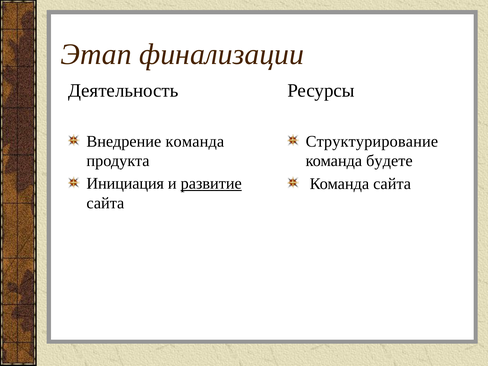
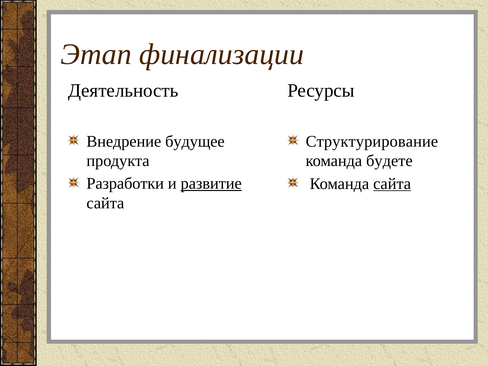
Внедрение команда: команда -> будущее (195, 141)
Инициация: Инициация -> Разработки (125, 184)
сайта underline: none -> present (392, 184)
